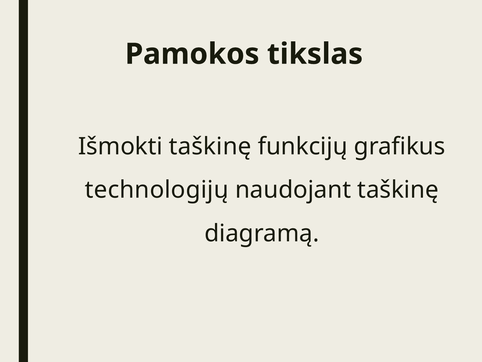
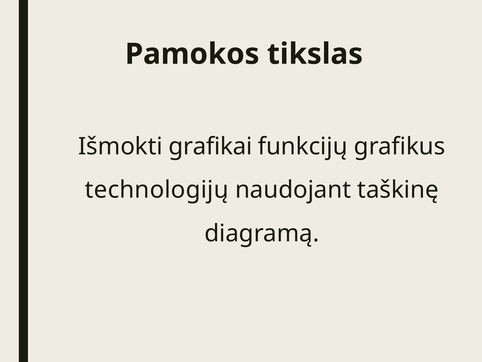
Išmokti taškinę: taškinę -> grafikai (210, 146)
